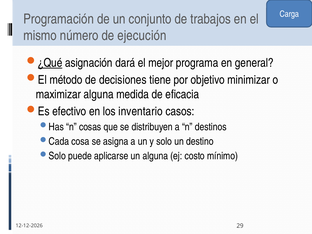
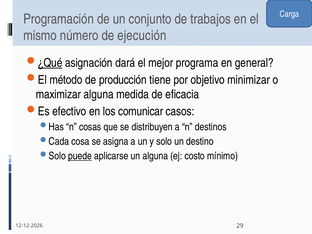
decisiones: decisiones -> producción (123, 80)
inventario: inventario -> comunicar (141, 111)
puede underline: none -> present (80, 156)
